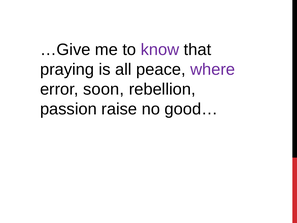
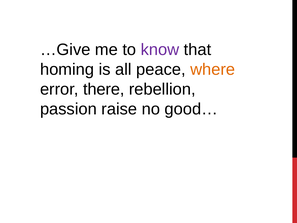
praying: praying -> homing (67, 69)
where colour: purple -> orange (213, 69)
soon: soon -> there (104, 89)
